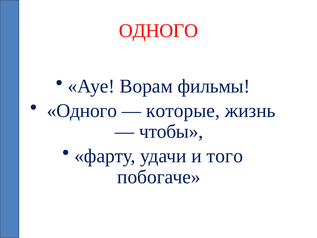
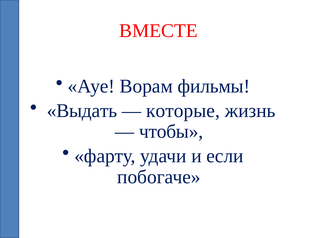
ОДНОГО: ОДНОГО -> ВМЕСТЕ (158, 31)
Одного: Одного -> Выдать (82, 110)
того: того -> если (225, 156)
